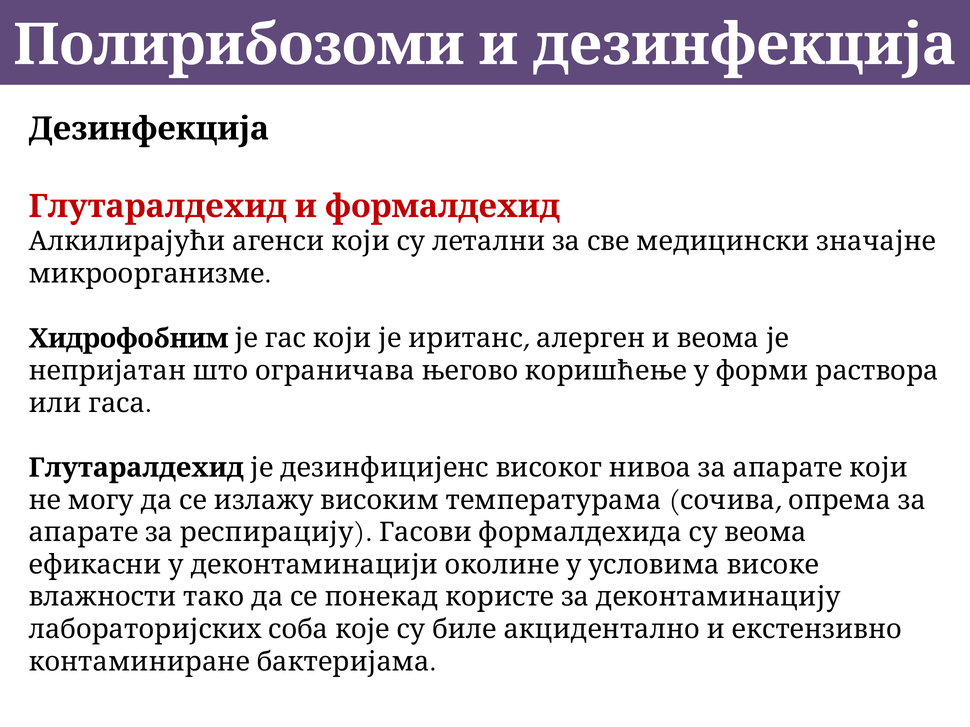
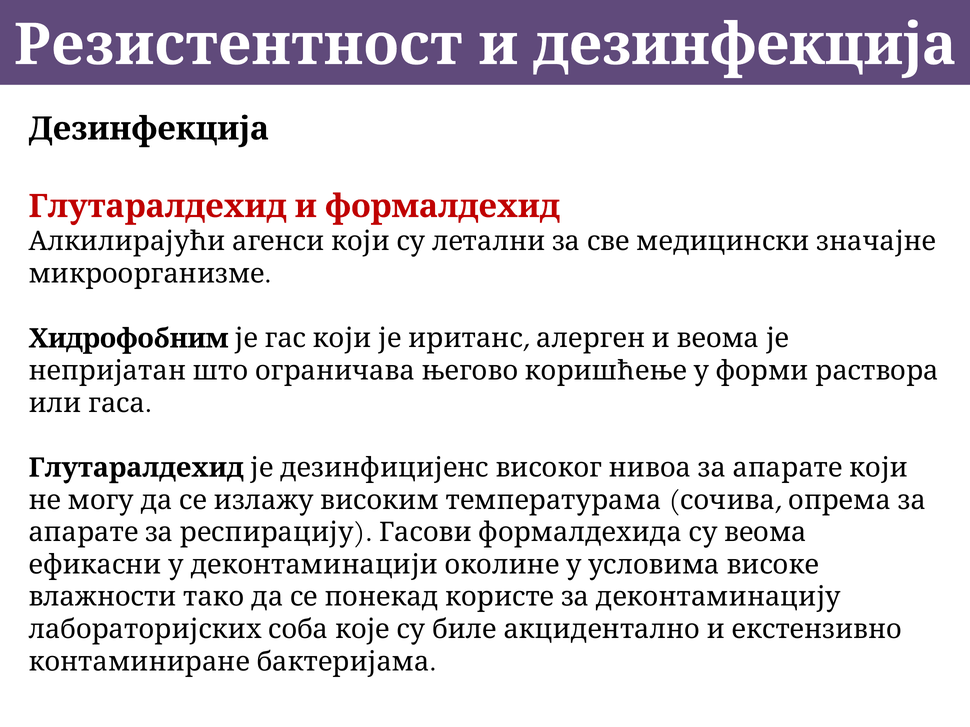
Полирибозоми: Полирибозоми -> Резистентност (238, 45)
